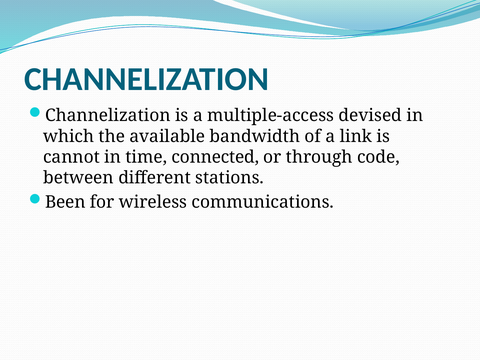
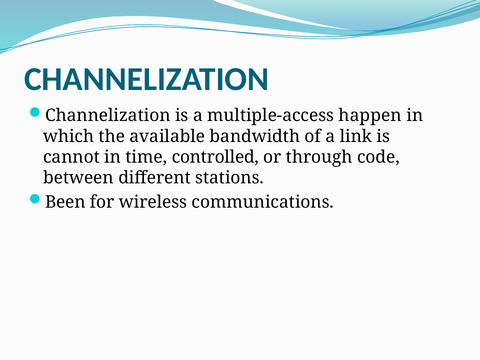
devised: devised -> happen (370, 116)
connected: connected -> controlled (215, 157)
